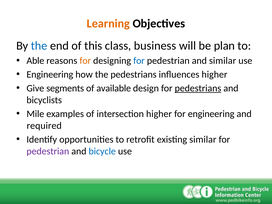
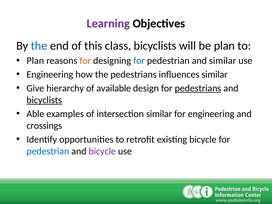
Learning colour: orange -> purple (108, 24)
class business: business -> bicyclists (155, 46)
Able: Able -> Plan (35, 61)
influences higher: higher -> similar (215, 74)
segments: segments -> hierarchy (65, 88)
bicyclists underline: none -> present (44, 100)
Mile: Mile -> Able (35, 114)
intersection higher: higher -> similar (159, 114)
required: required -> crossings (44, 126)
existing similar: similar -> bicycle (203, 139)
pedestrian colour: purple -> blue (48, 151)
bicycle colour: blue -> purple (102, 151)
